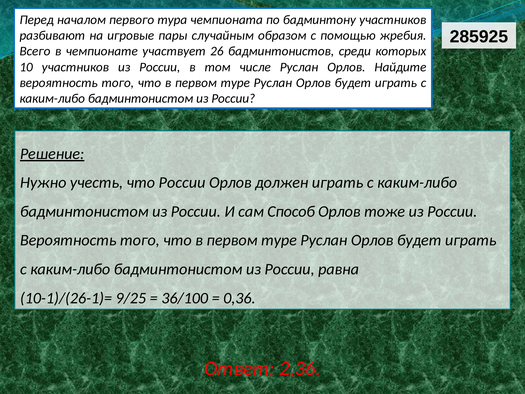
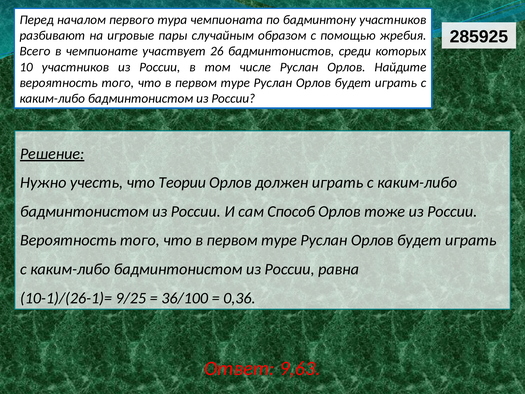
что России: России -> Теории (182, 183)
2,36: 2,36 -> 9,63 (300, 368)
